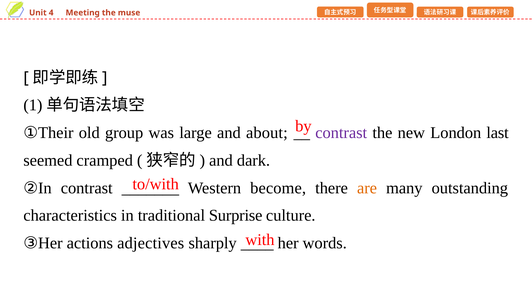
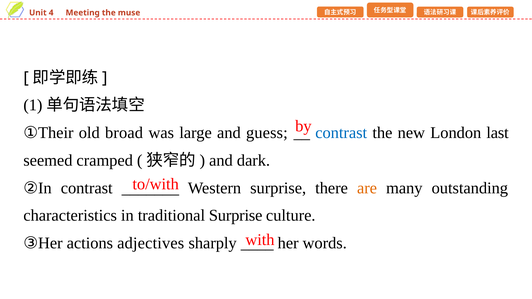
group: group -> broad (124, 133)
about: about -> guess (267, 133)
contrast colour: purple -> blue (341, 133)
Western become: become -> surprise (278, 188)
